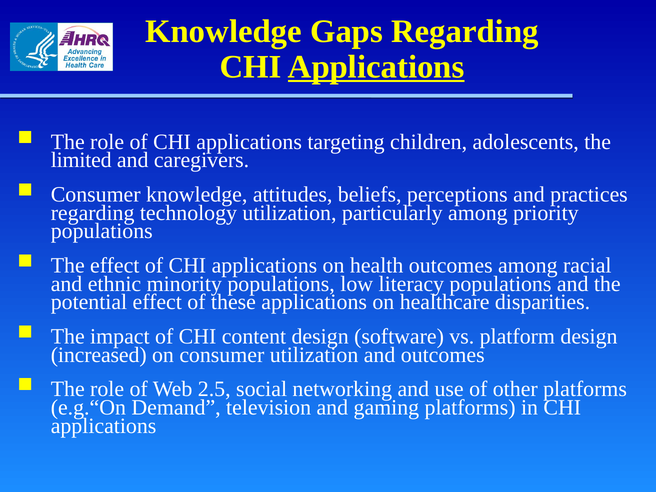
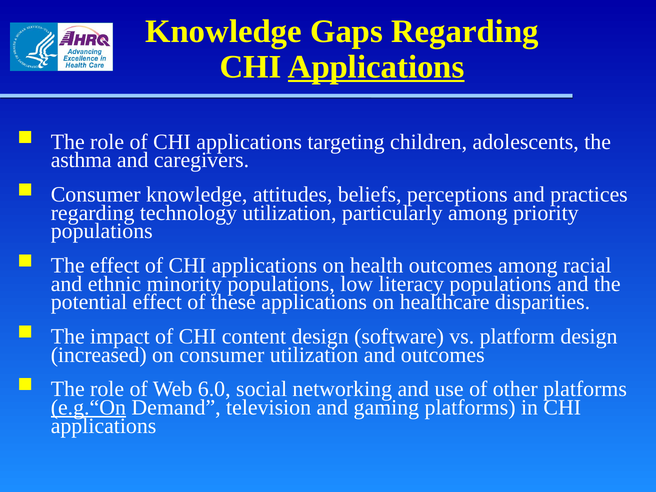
limited: limited -> asthma (81, 160)
2.5: 2.5 -> 6.0 (214, 389)
e.g.“On underline: none -> present (88, 407)
